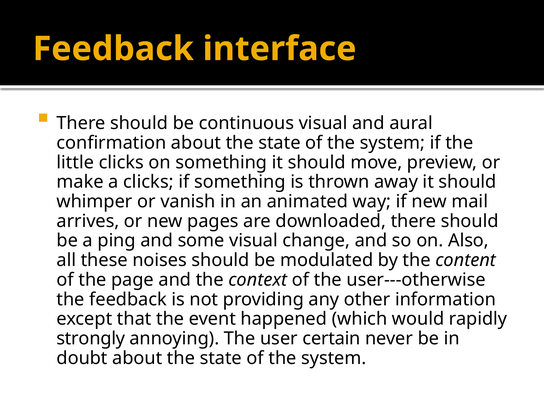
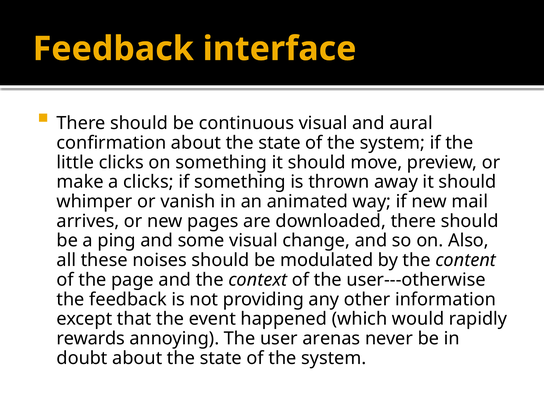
strongly: strongly -> rewards (91, 339)
certain: certain -> arenas (331, 339)
